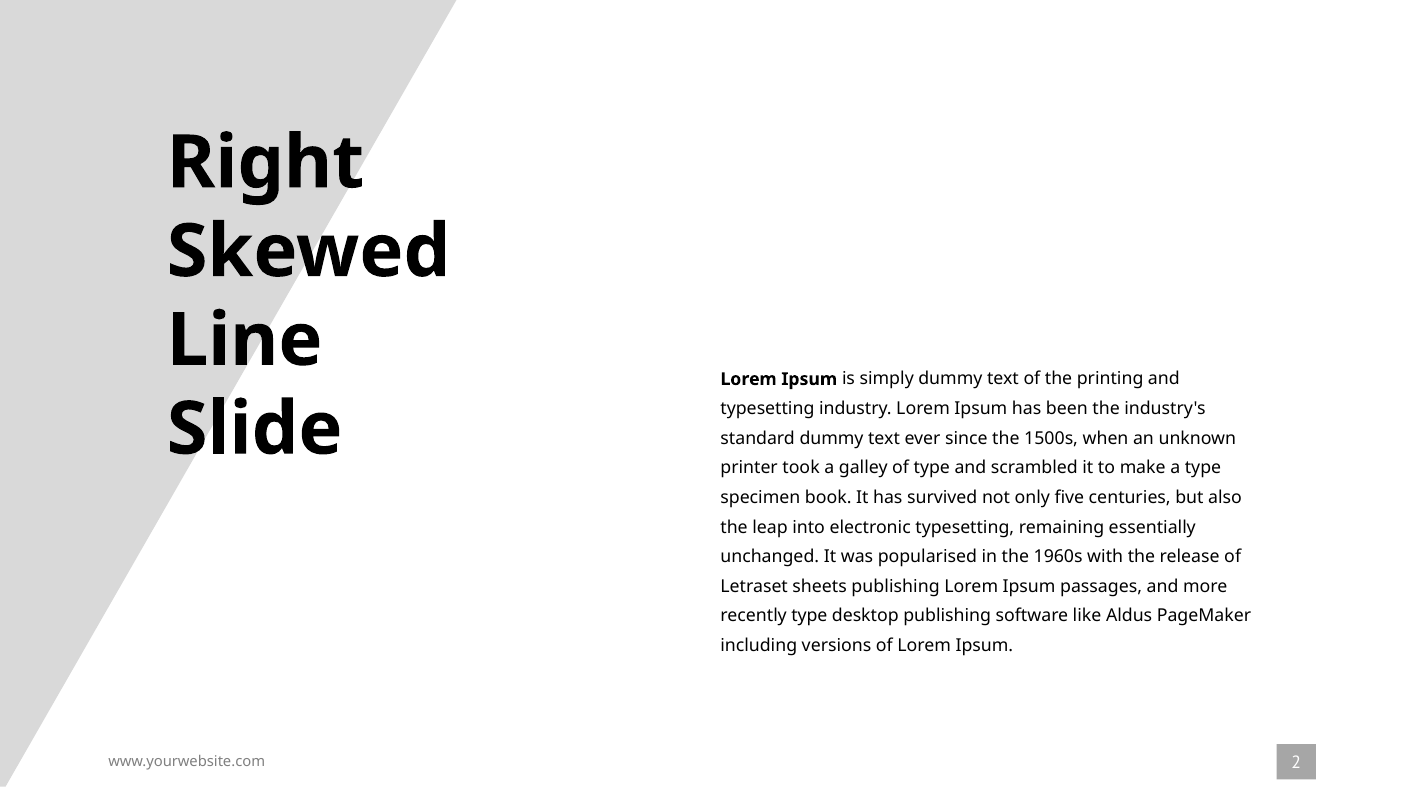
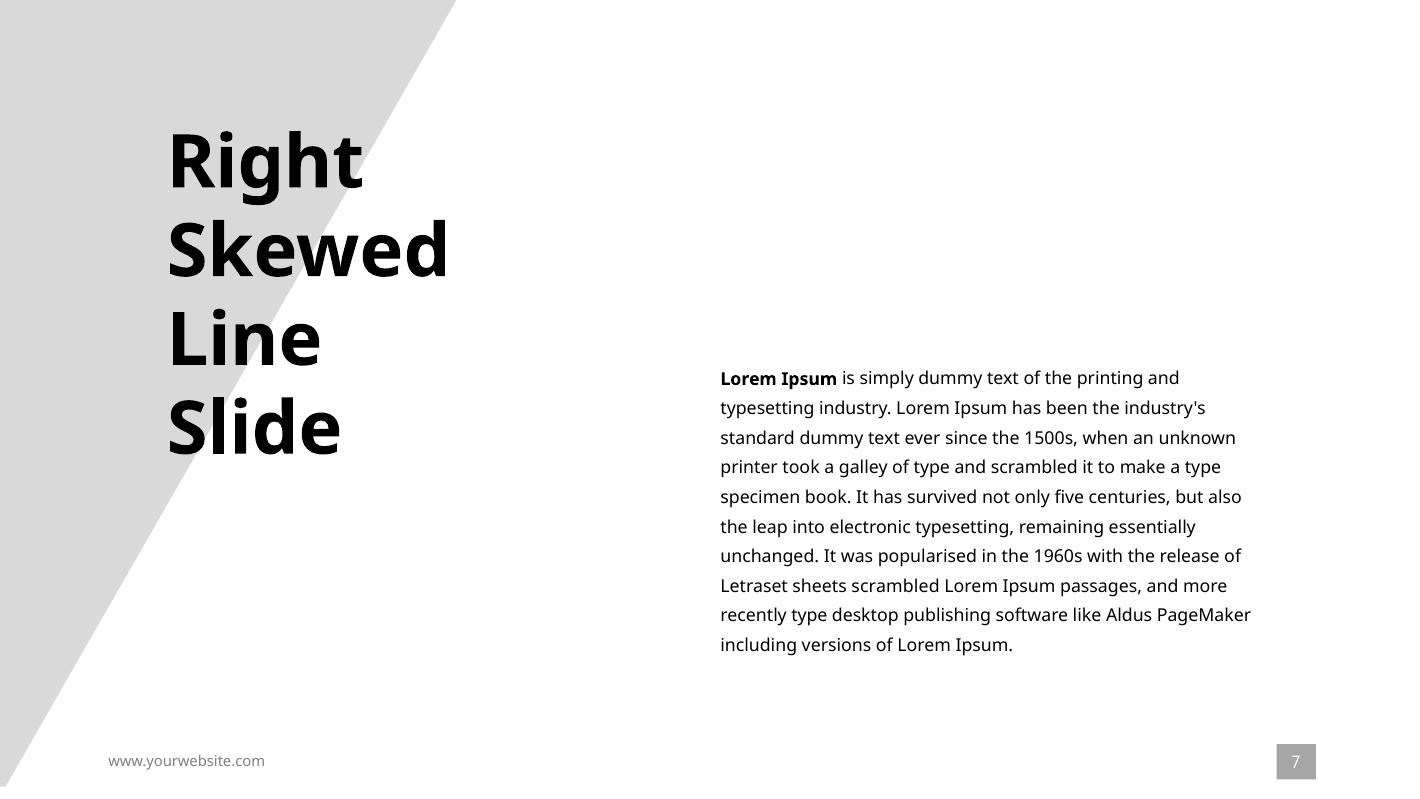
sheets publishing: publishing -> scrambled (896, 586)
2: 2 -> 7 (1296, 762)
